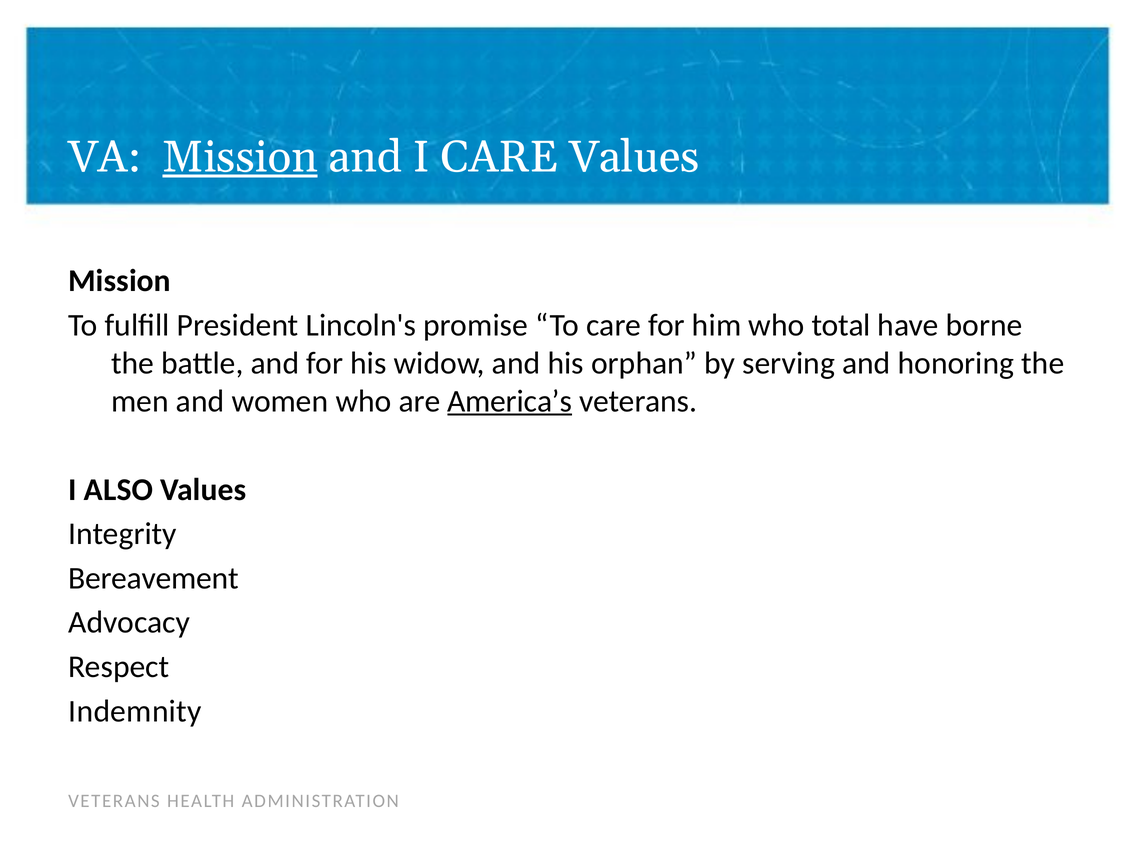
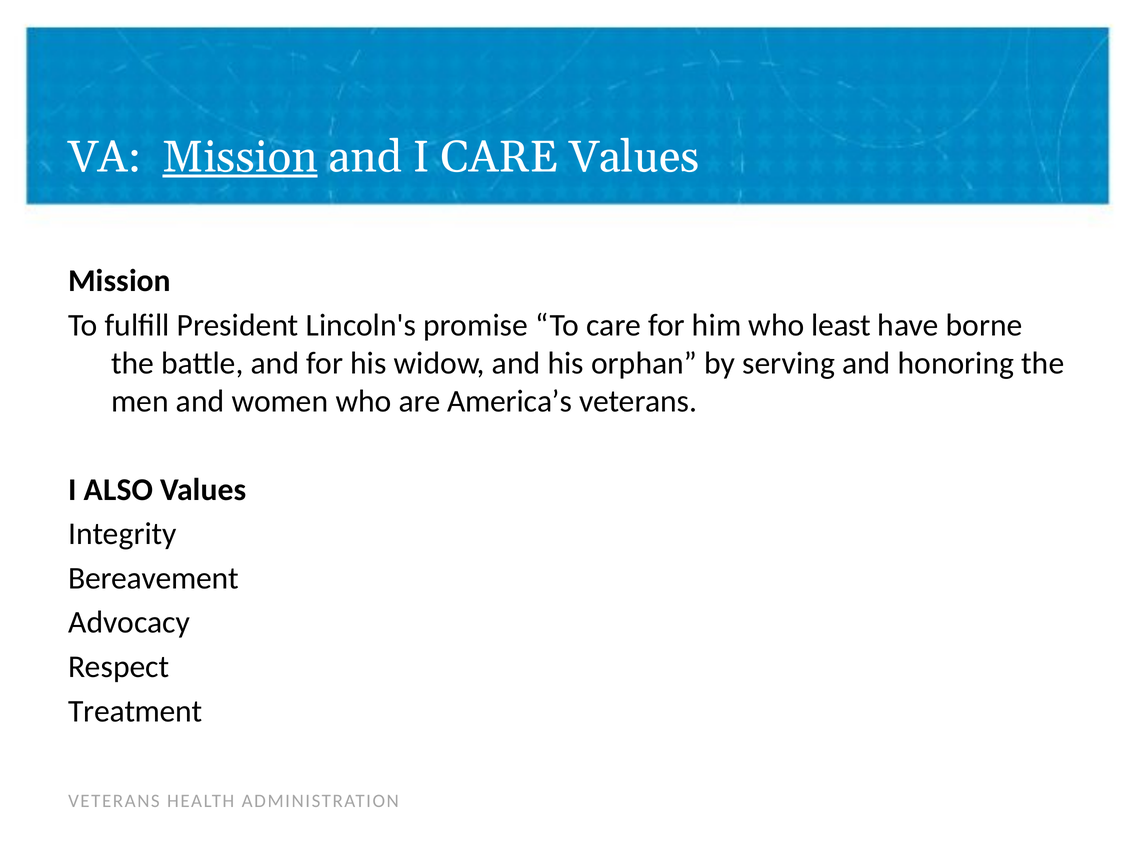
total: total -> least (841, 325)
America’s underline: present -> none (510, 401)
Indemnity: Indemnity -> Treatment (135, 711)
